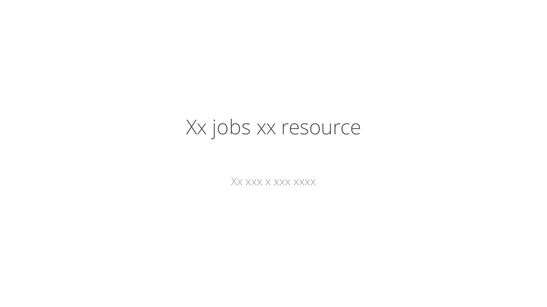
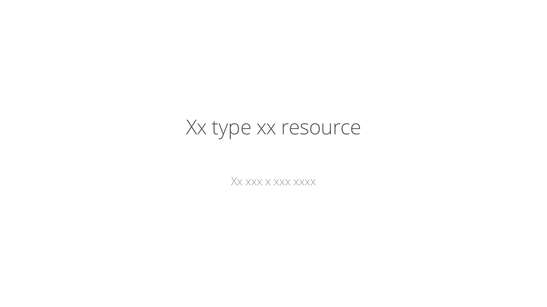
jobs: jobs -> type (232, 128)
